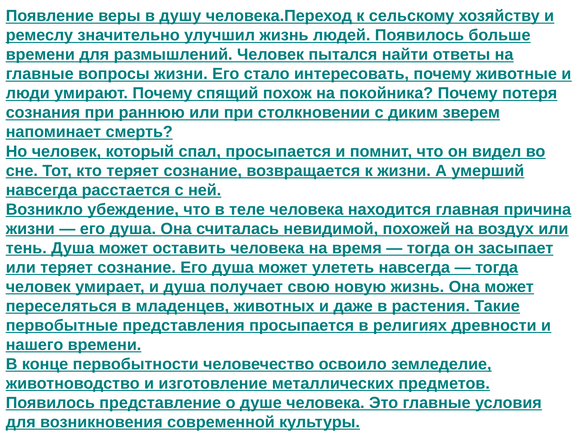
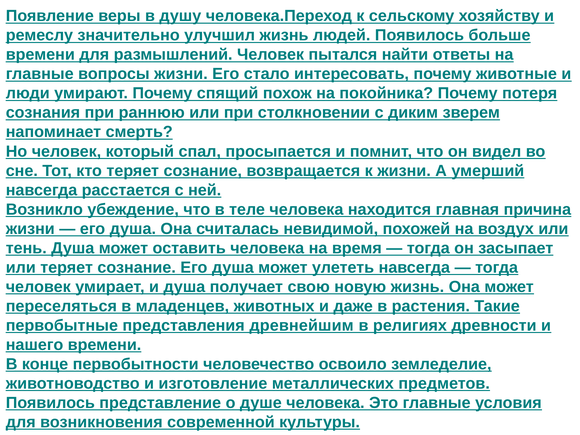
представления просыпается: просыпается -> древнейшим (302, 325)
